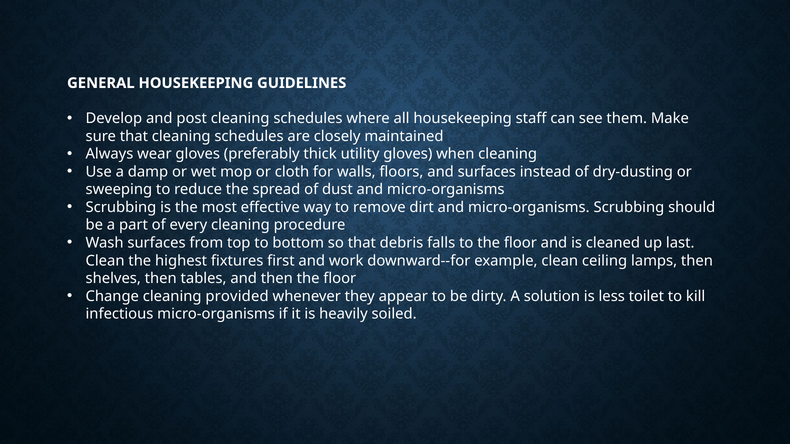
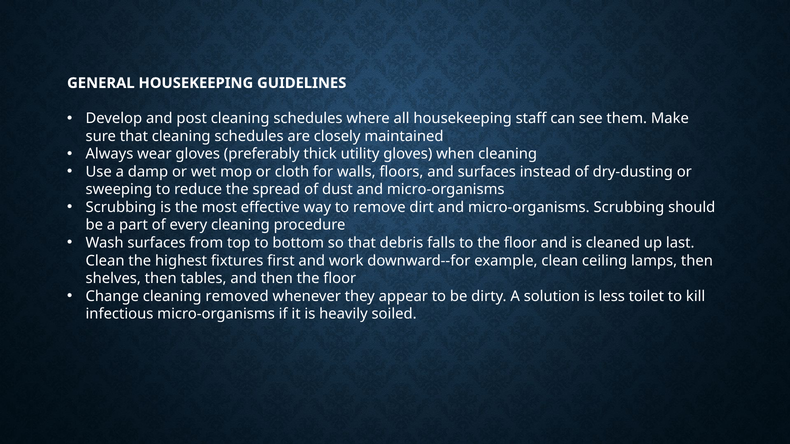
provided: provided -> removed (237, 296)
